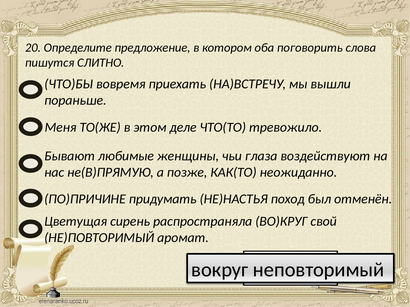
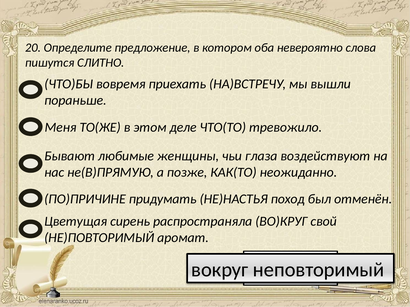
поговорить: поговорить -> невероятно (310, 48)
